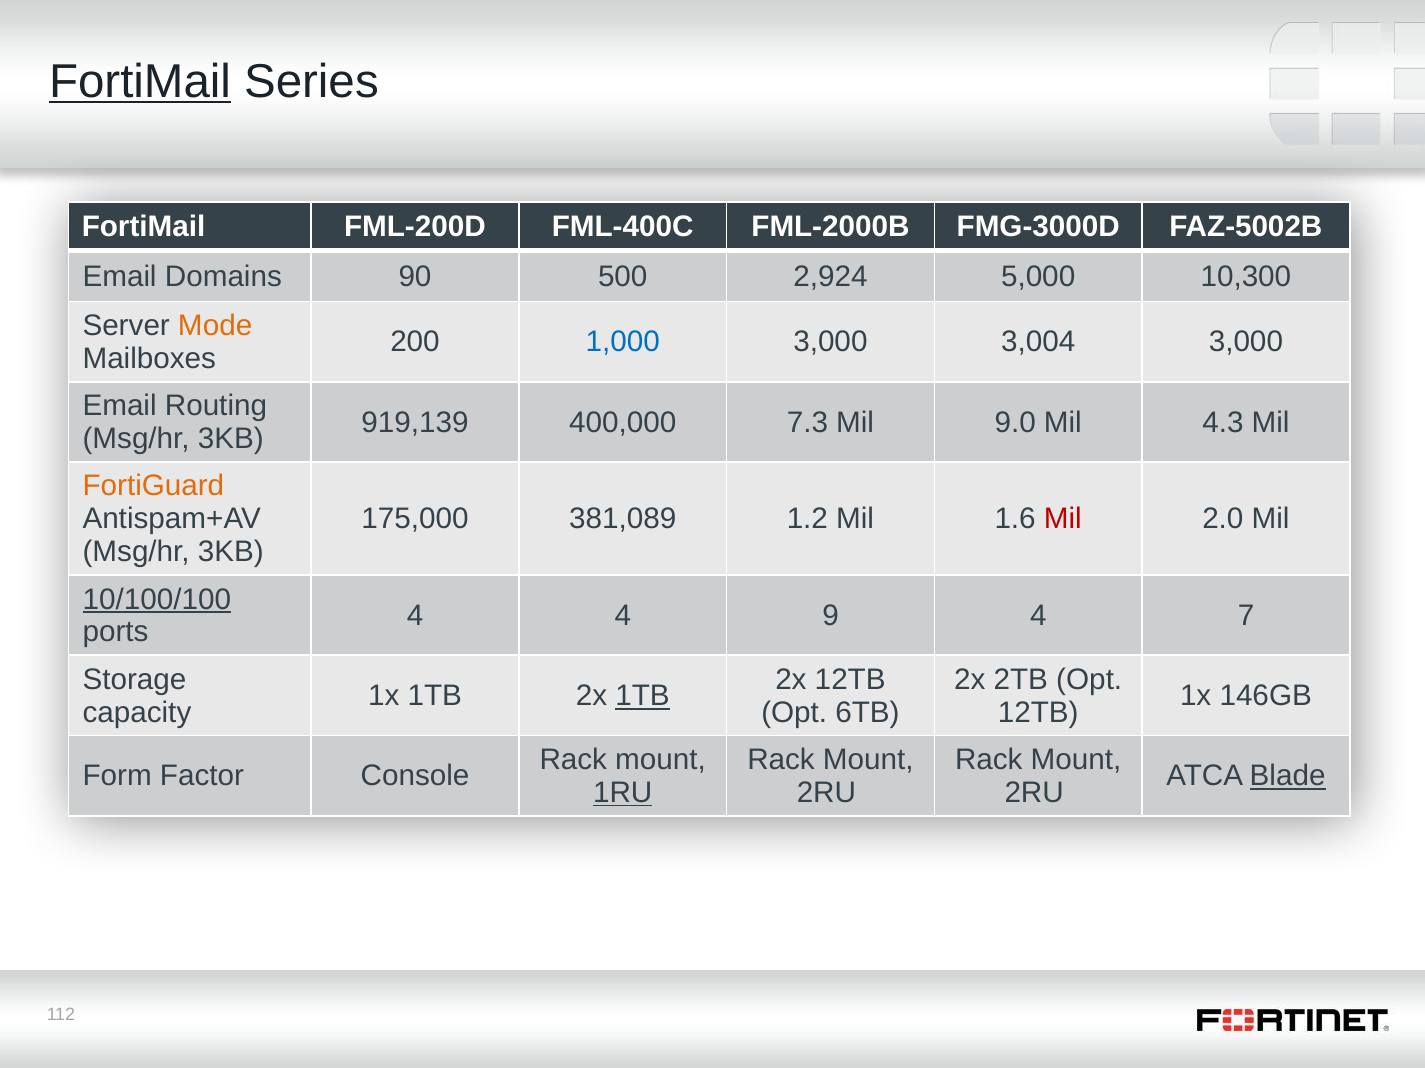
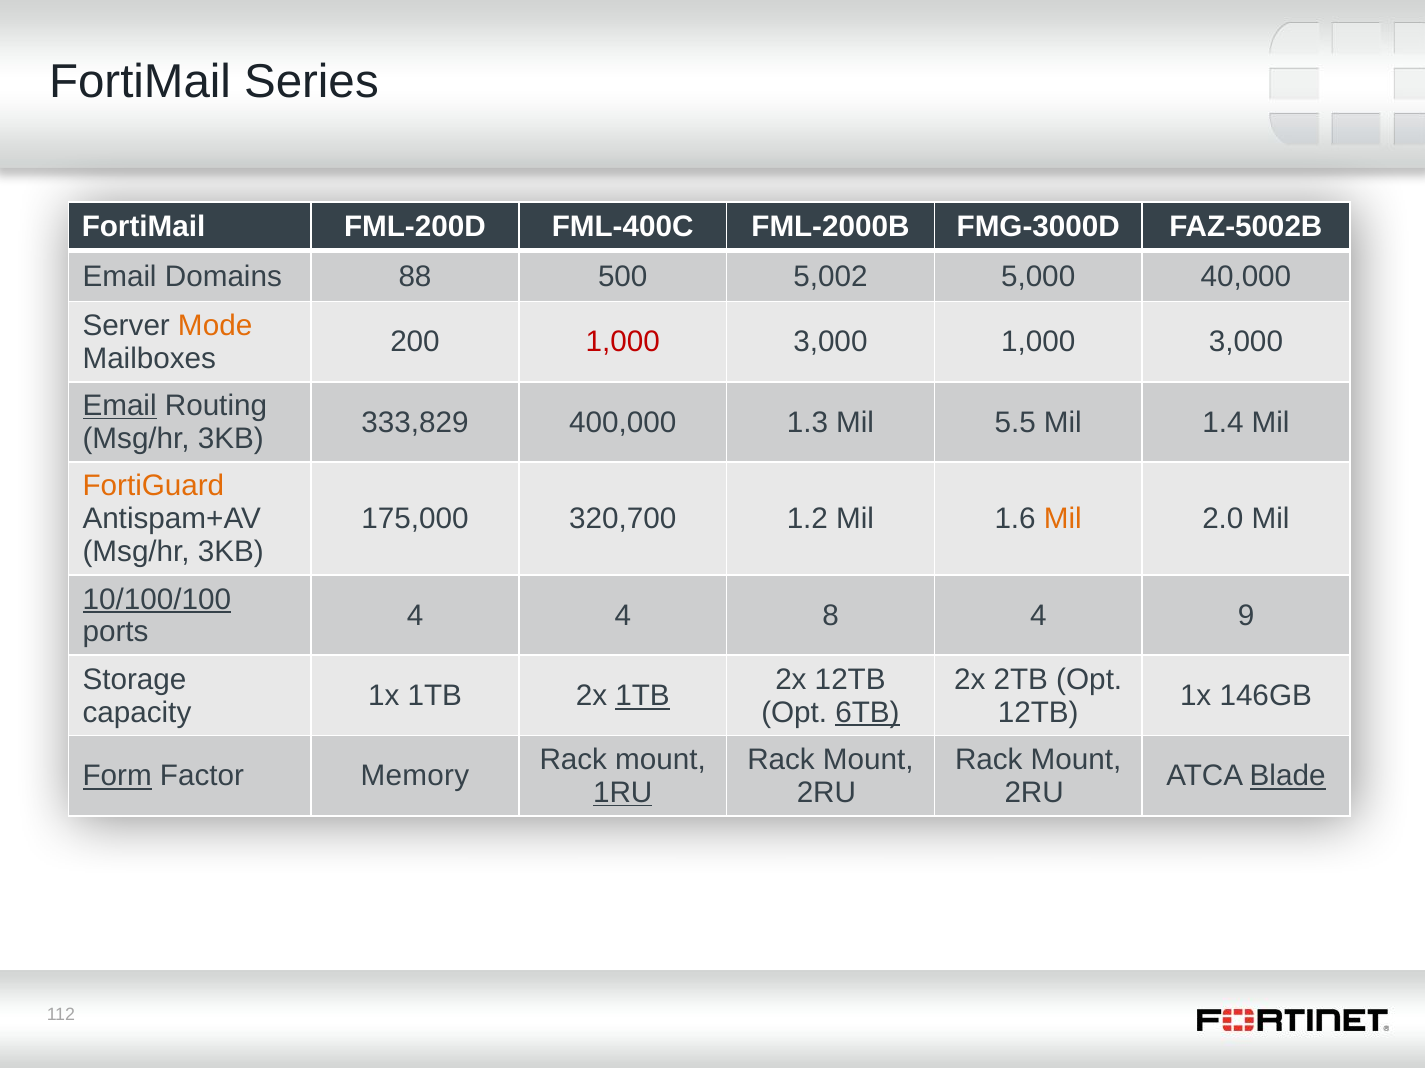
FortiMail underline: present -> none (140, 82)
90: 90 -> 88 (415, 277)
2,924: 2,924 -> 5,002 (831, 277)
10,300: 10,300 -> 40,000 (1246, 277)
1,000 colour: blue -> red (623, 342)
3,000 3,004: 3,004 -> 1,000 (1038, 342)
Email underline: none -> present (120, 406)
919,139: 919,139 -> 333,829 (415, 423)
7.3: 7.3 -> 1.3 (807, 423)
9.0: 9.0 -> 5.5 (1015, 423)
4.3: 4.3 -> 1.4 (1223, 423)
381,089: 381,089 -> 320,700 (623, 519)
Mil colour: red -> orange (1063, 519)
9: 9 -> 8 (831, 616)
7: 7 -> 9 (1246, 616)
6TB underline: none -> present (867, 713)
Form underline: none -> present (117, 777)
Console: Console -> Memory (415, 777)
